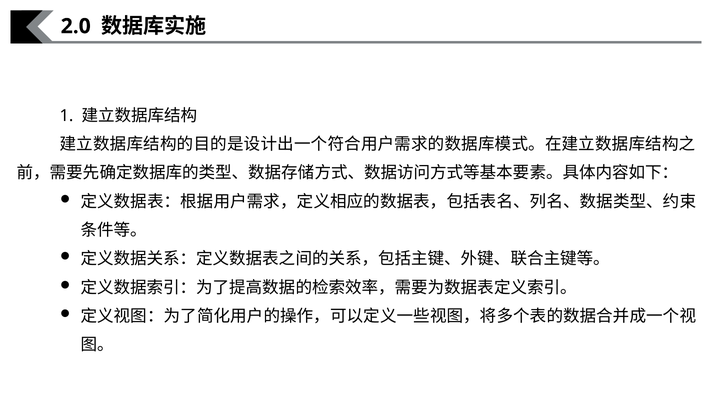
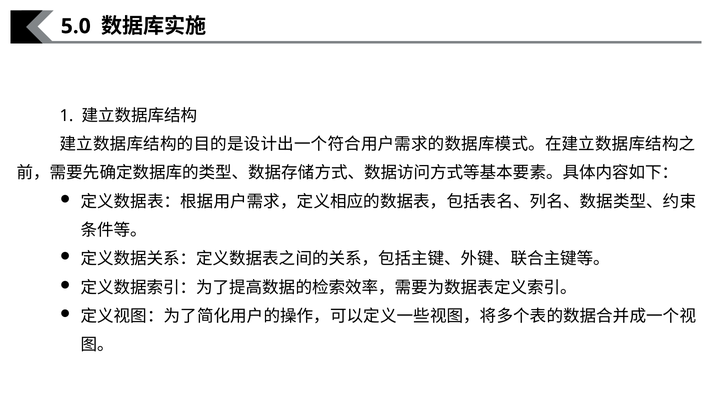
2.0: 2.0 -> 5.0 (76, 26)
